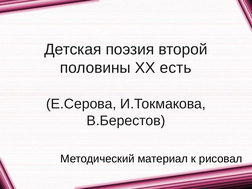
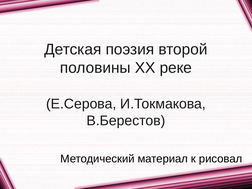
есть: есть -> реке (176, 68)
